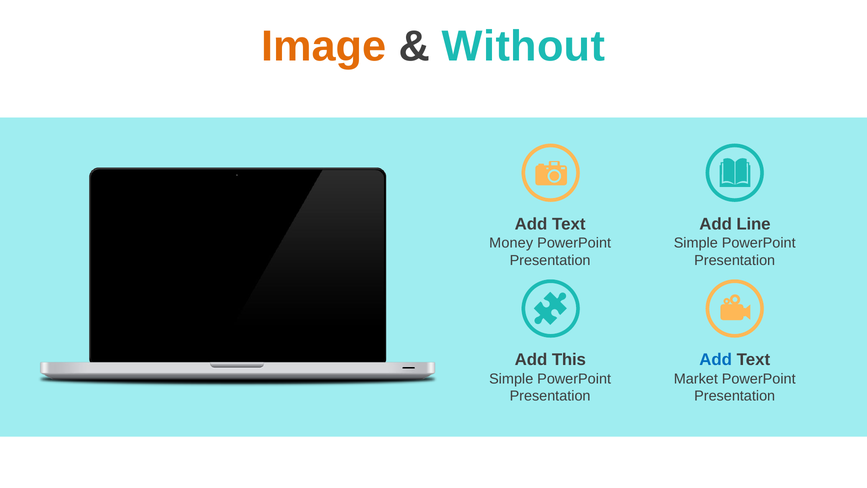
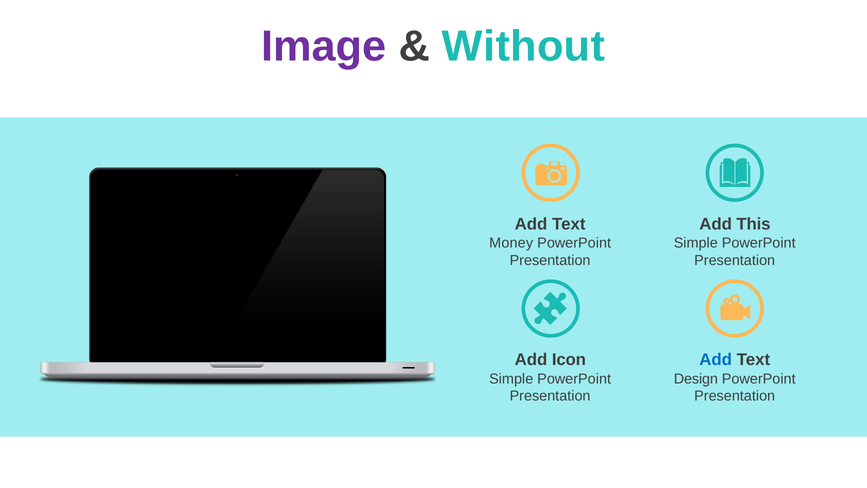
Image colour: orange -> purple (324, 46)
Line: Line -> This (754, 224)
This: This -> Icon (569, 360)
Market: Market -> Design (696, 379)
